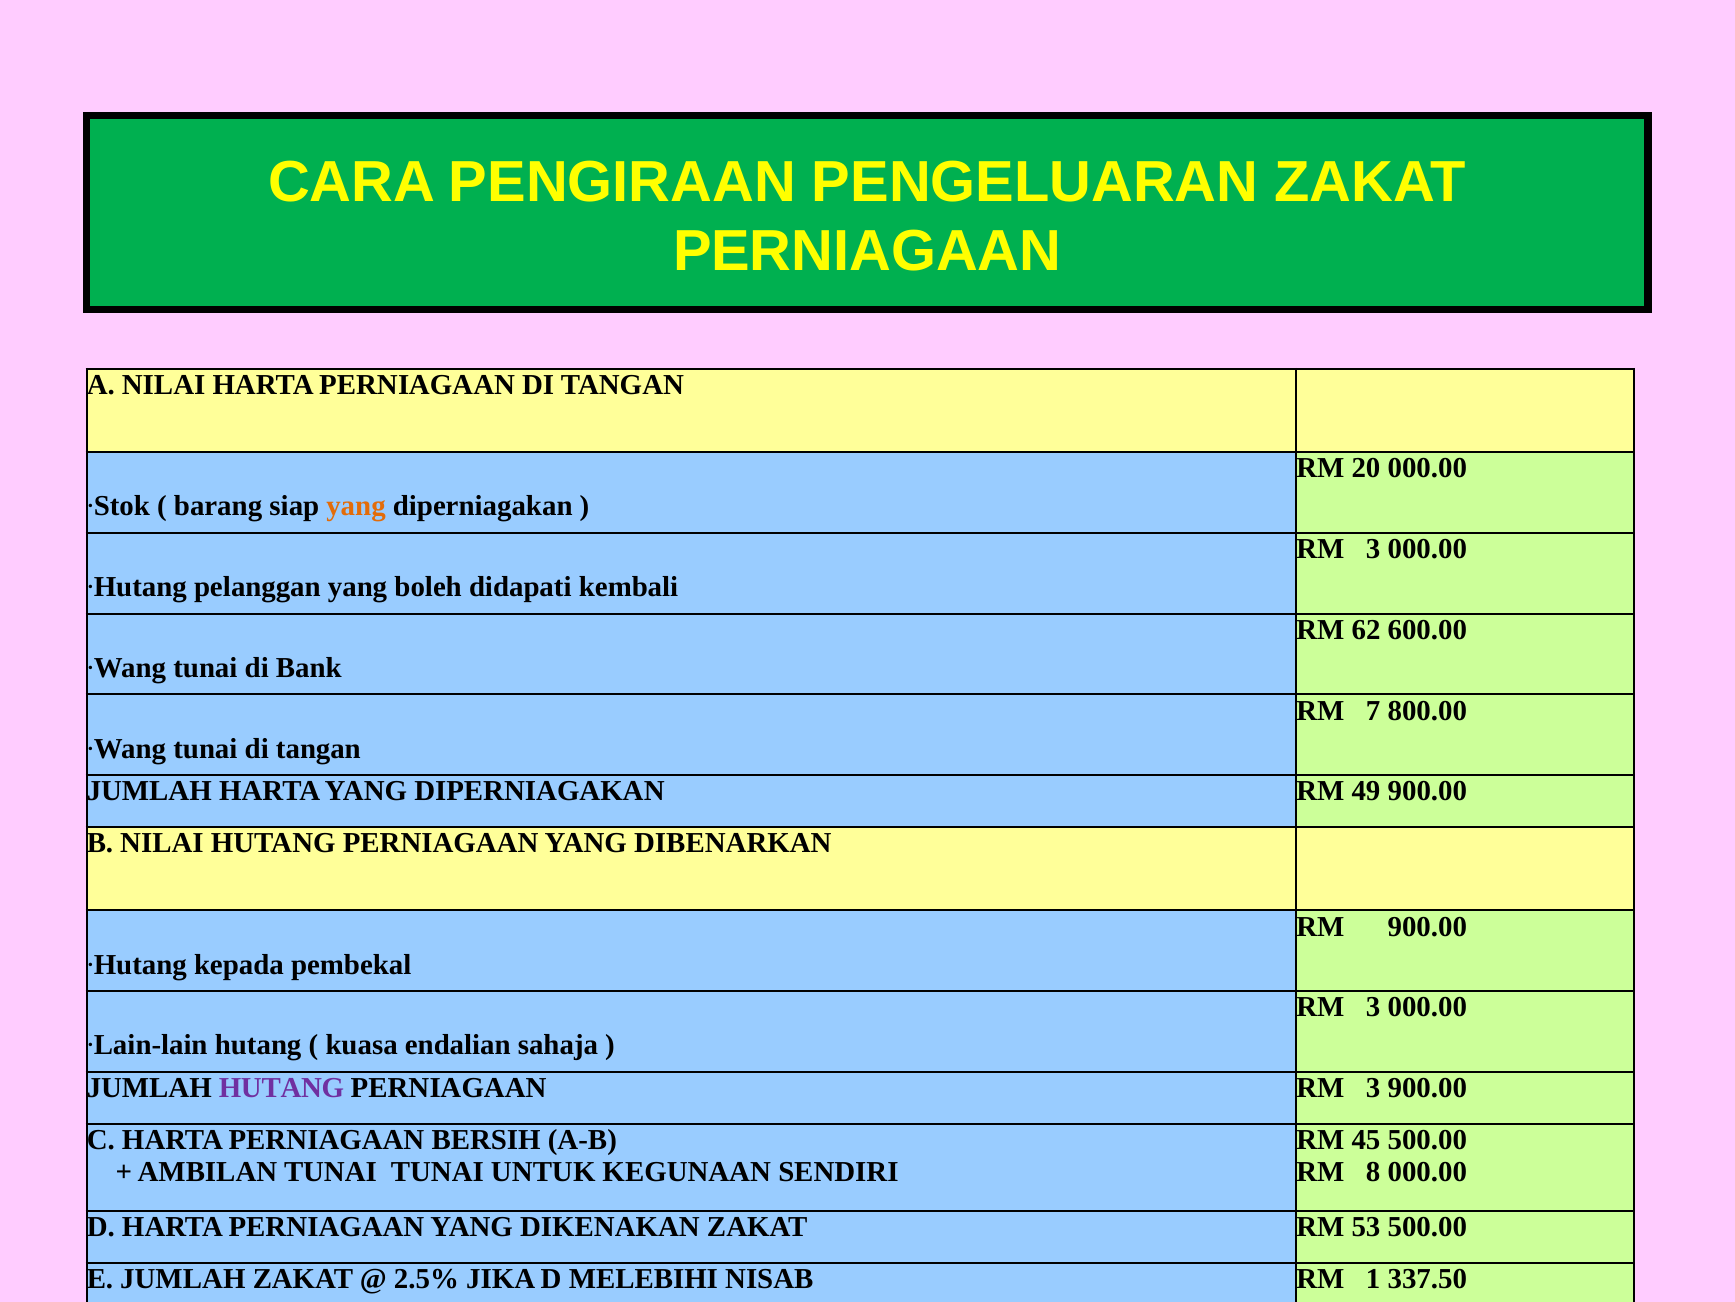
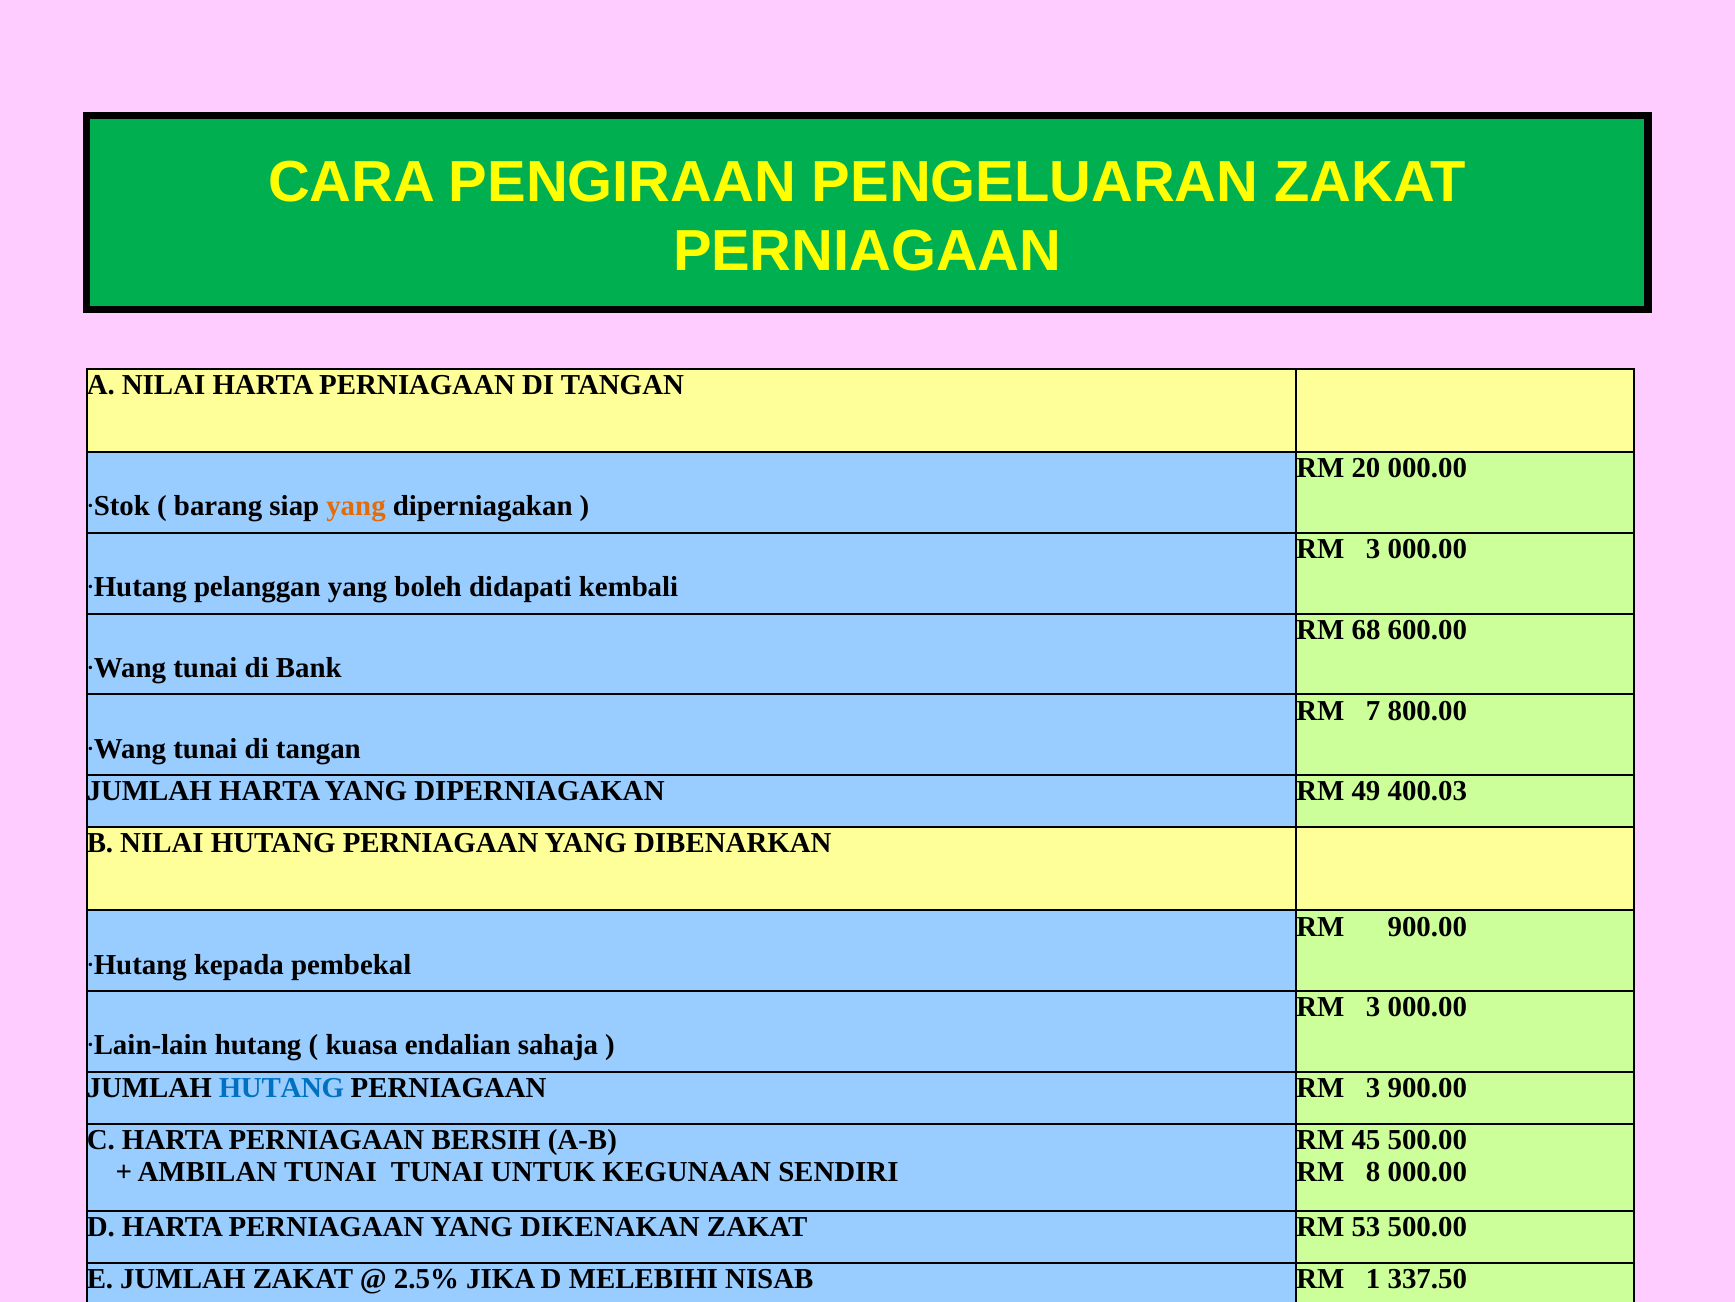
62: 62 -> 68 (1366, 629)
49 900.00: 900.00 -> 400.03 (1427, 791)
HUTANG colour: purple -> blue (281, 1087)
